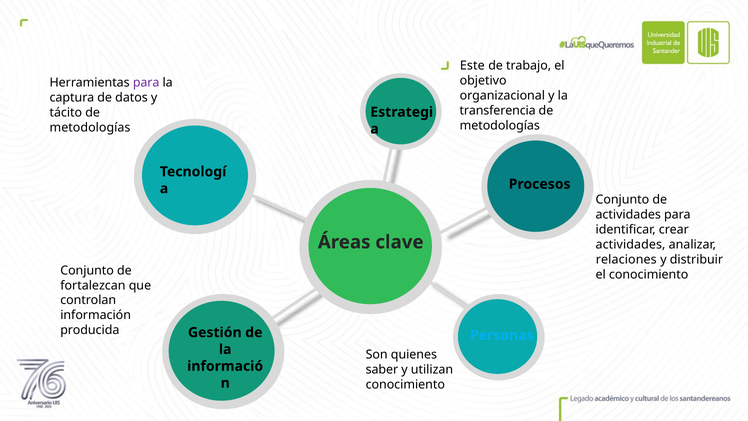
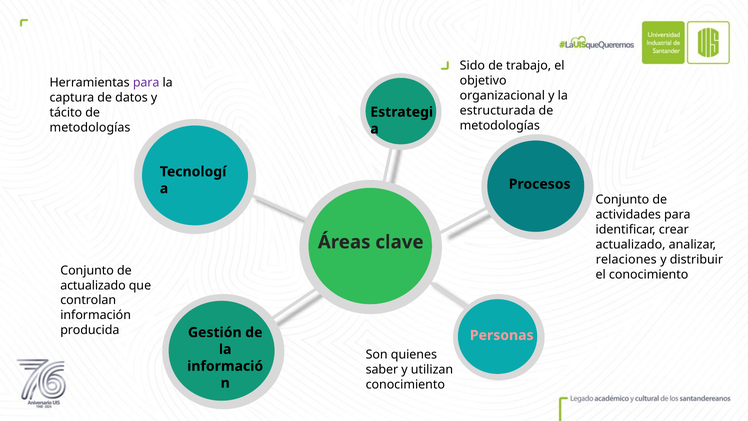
Este: Este -> Sido (472, 66)
transferencia: transferencia -> estructurada (498, 111)
actividades: actividades -> actualizado (631, 245)
fortalezcan: fortalezcan -> actualizado (93, 285)
Personas colour: light blue -> pink (502, 335)
